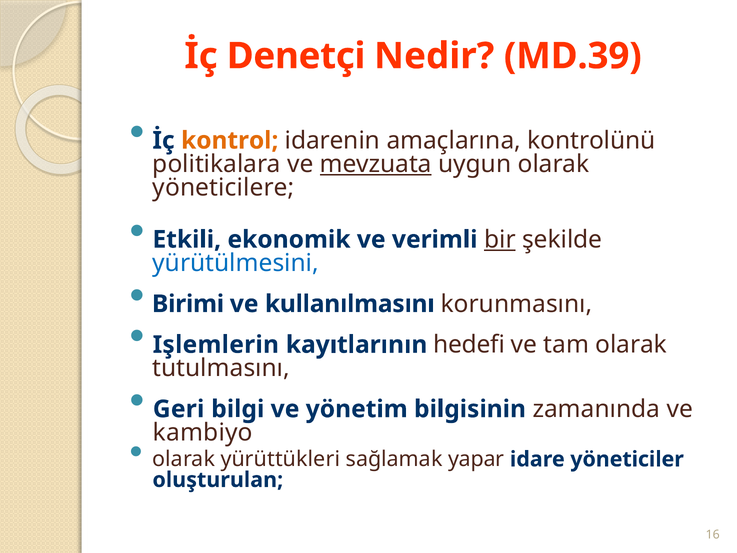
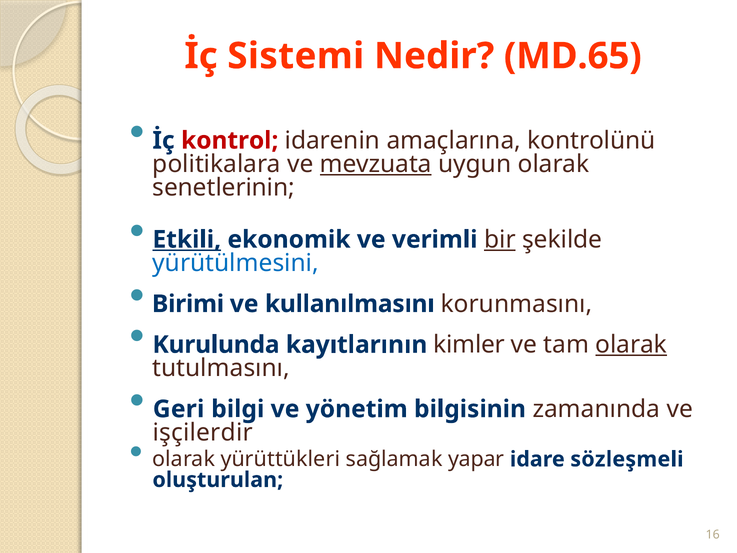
Denetçi: Denetçi -> Sistemi (296, 56)
MD.39: MD.39 -> MD.65 (573, 56)
kontrol colour: orange -> red (230, 140)
yöneticilere: yöneticilere -> senetlerinin (224, 188)
Etkili underline: none -> present (187, 239)
Işlemlerin: Işlemlerin -> Kurulunda (216, 345)
hedefi: hedefi -> kimler (469, 345)
olarak underline: none -> present (631, 345)
kambiyo: kambiyo -> işçilerdir (203, 433)
yöneticiler: yöneticiler -> sözleşmeli (627, 459)
